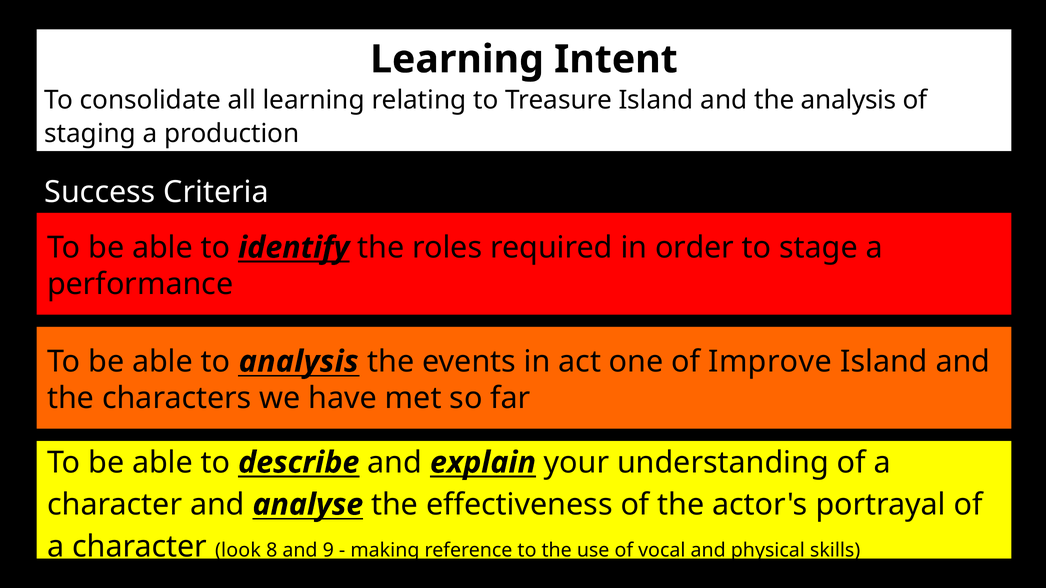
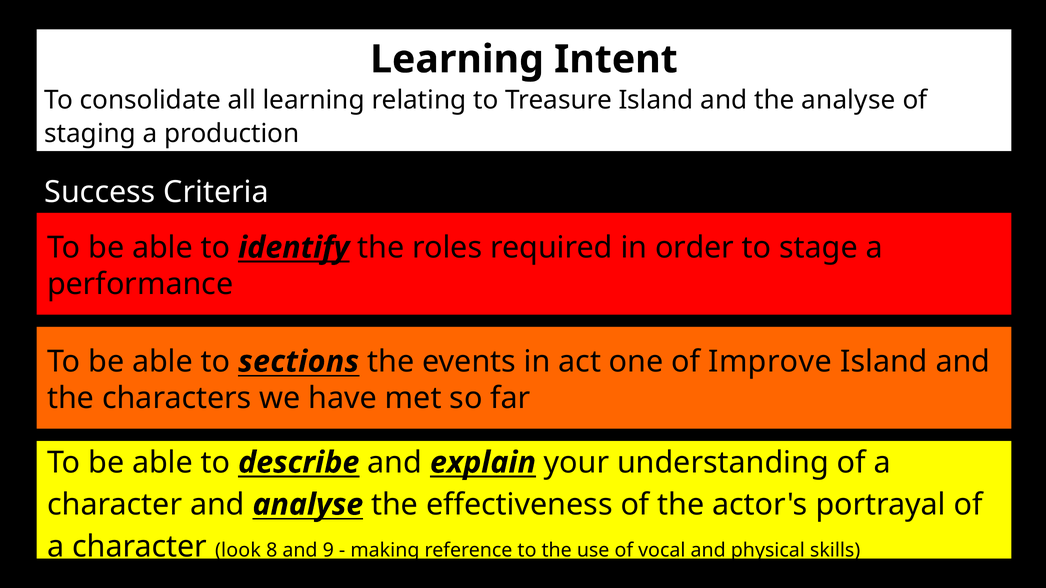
the analysis: analysis -> analyse (848, 100)
to analysis: analysis -> sections (299, 362)
